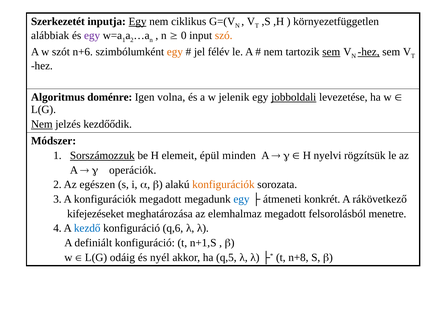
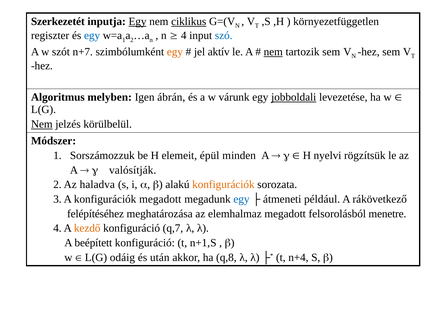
ciklikus underline: none -> present (189, 21)
alábbiak: alábbiak -> regiszter (50, 36)
egy colour: purple -> blue (92, 36)
0: 0 -> 4 (184, 36)
szó colour: orange -> blue (224, 36)
n+6: n+6 -> n+7 (83, 52)
félév: félév -> aktív (219, 52)
nem underline: none -> present (273, 52)
sem underline: present -> none (331, 52)
hez underline: present -> none (369, 52)
doménre: doménre -> melyben (110, 97)
volna: volna -> ábrán (171, 97)
jelenik: jelenik -> várunk (234, 97)
kezdőődik: kezdőődik -> körülbelül (108, 124)
Sorszámozzuk underline: present -> none (102, 155)
operációk: operációk -> valósítják (133, 170)
egészen: egészen -> haladva (97, 184)
konkrét: konkrét -> például (322, 199)
kifejezéseket: kifejezéseket -> felépítéséhez (96, 214)
kezdő colour: blue -> orange (87, 228)
q,6: q,6 -> q,7 (173, 228)
definiált: definiált -> beépített (93, 243)
nyél: nyél -> után (160, 257)
q,5: q,5 -> q,8 (226, 257)
n+8: n+8 -> n+4 (298, 257)
